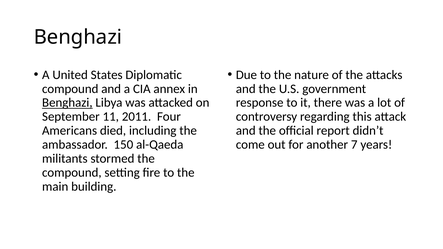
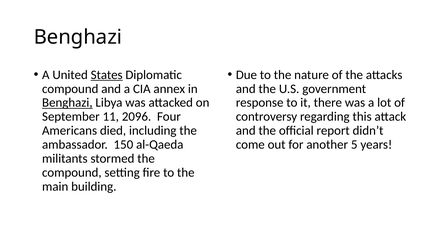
States underline: none -> present (107, 75)
2011: 2011 -> 2096 (137, 117)
7: 7 -> 5 (354, 145)
